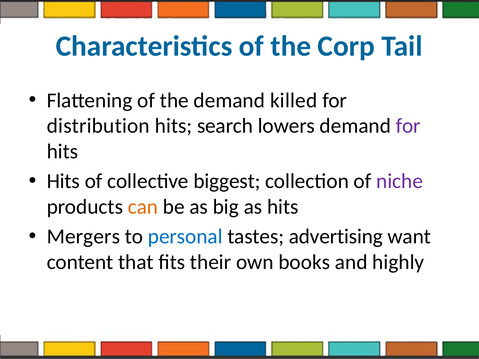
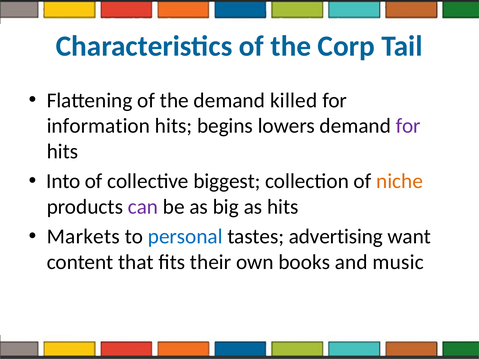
distribution: distribution -> information (98, 126)
search: search -> begins (225, 126)
Hits: Hits -> Into (63, 181)
niche colour: purple -> orange (400, 181)
can colour: orange -> purple (143, 207)
Mergers: Mergers -> Markets (83, 237)
highly: highly -> music (398, 262)
